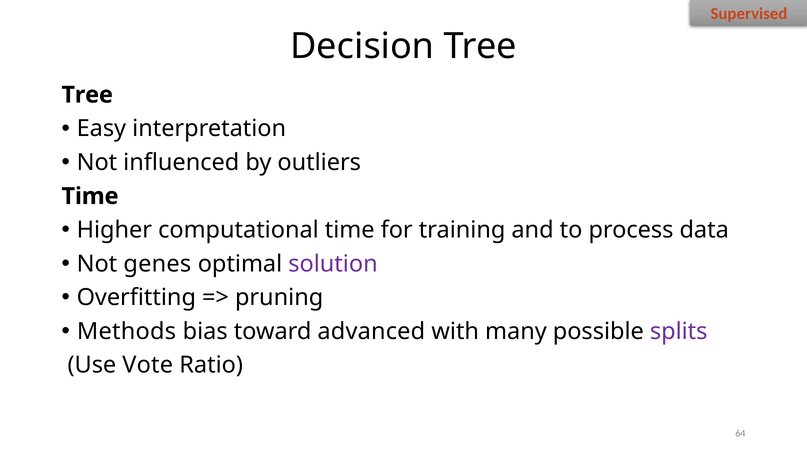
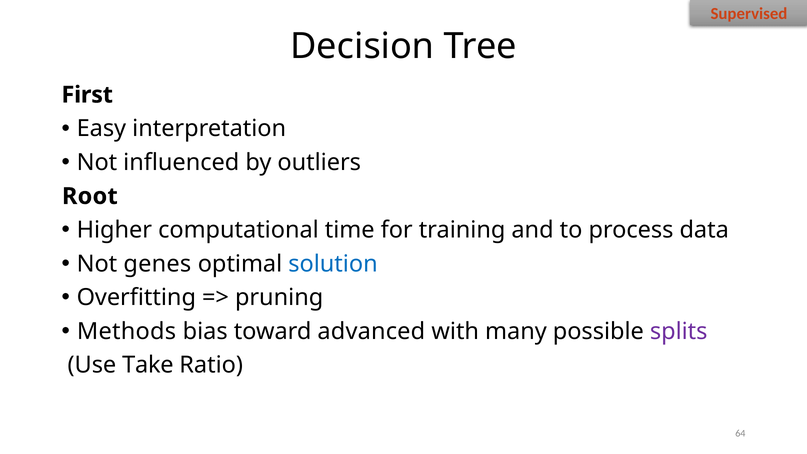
Tree: Tree -> First (87, 95)
Time: Time -> Root (90, 196)
solution colour: purple -> blue (333, 264)
Vote: Vote -> Take (148, 365)
